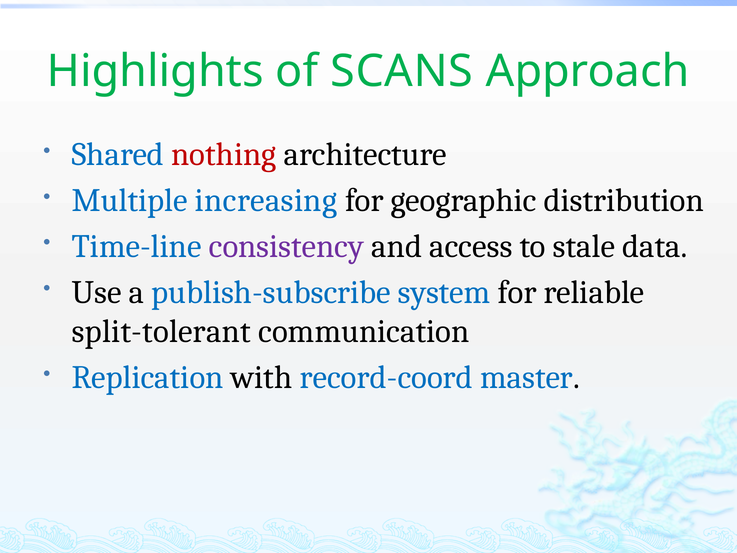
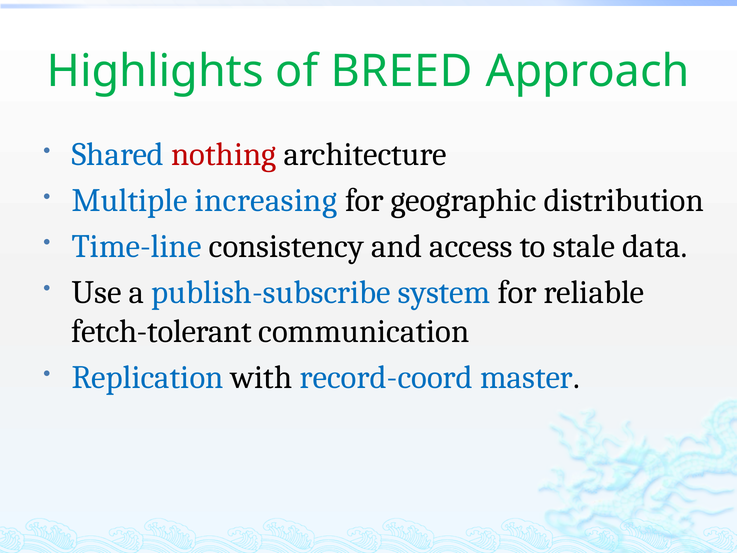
SCANS: SCANS -> BREED (402, 71)
consistency colour: purple -> black (286, 246)
split-tolerant: split-tolerant -> fetch-tolerant (162, 331)
